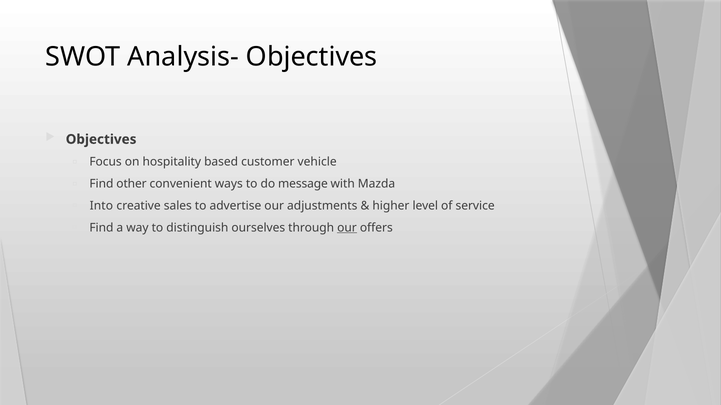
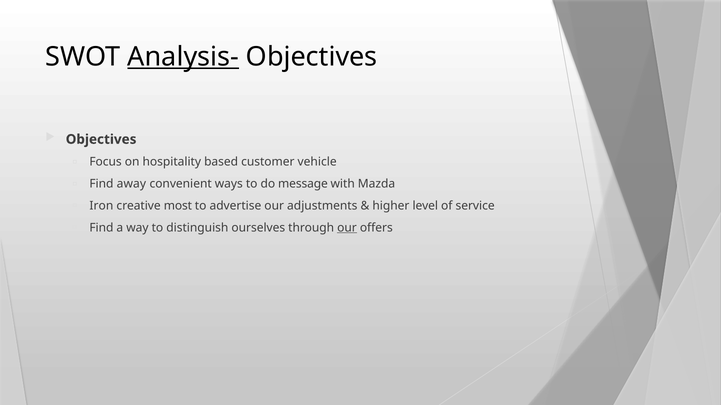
Analysis- underline: none -> present (183, 57)
other: other -> away (131, 184)
Into: Into -> Iron (101, 206)
sales: sales -> most (178, 206)
